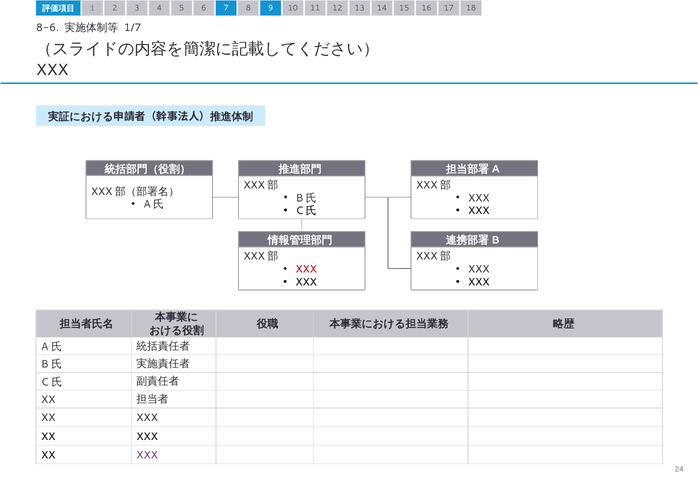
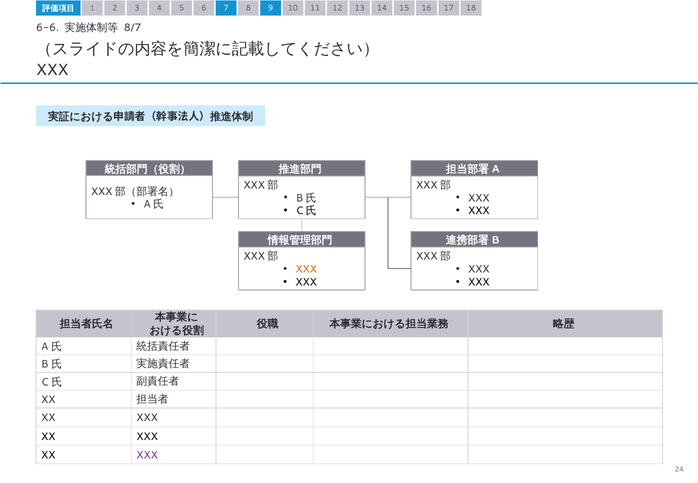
8-6: 8-6 -> 6-6 (48, 28)
1/7: 1/7 -> 8/7 (133, 28)
XXX colour: red -> orange (306, 269)
